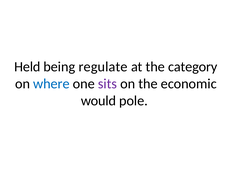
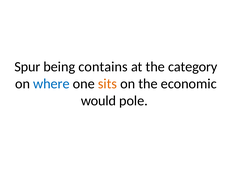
Held: Held -> Spur (27, 67)
regulate: regulate -> contains (103, 67)
sits colour: purple -> orange (107, 84)
